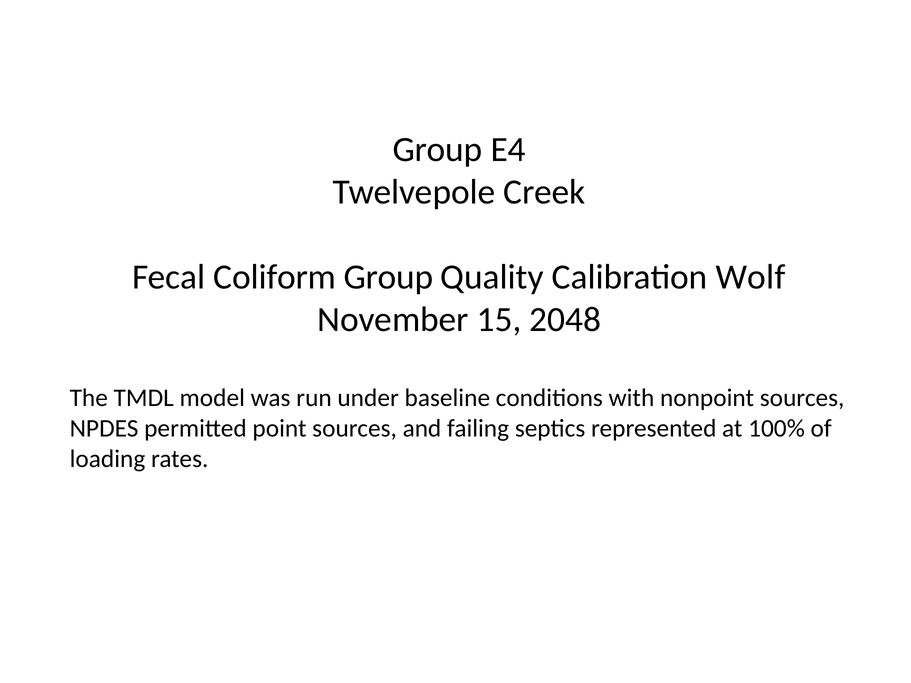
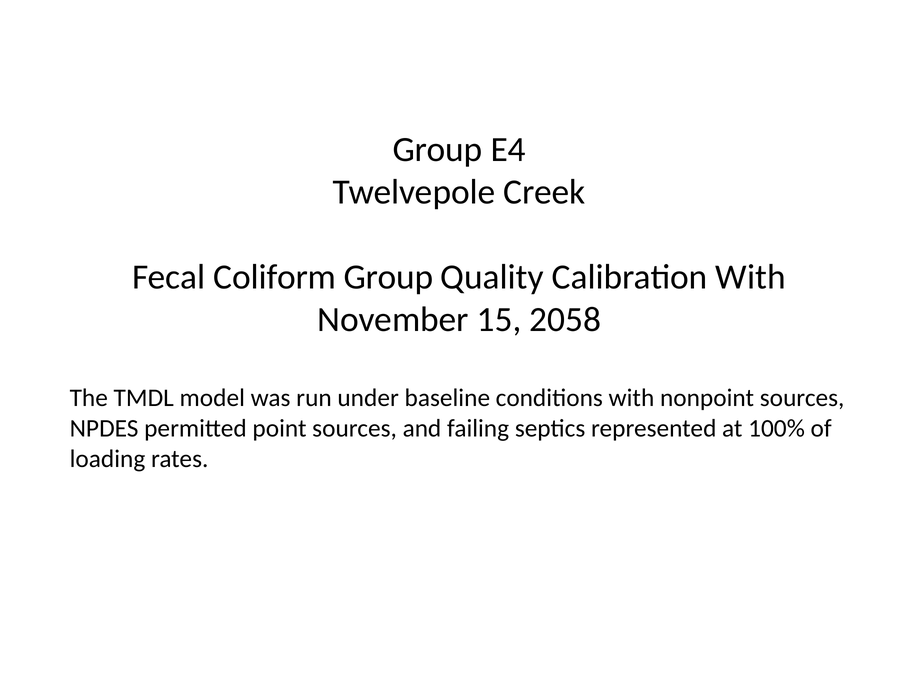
Calibration Wolf: Wolf -> With (751, 277)
2048: 2048 -> 2058 (565, 320)
